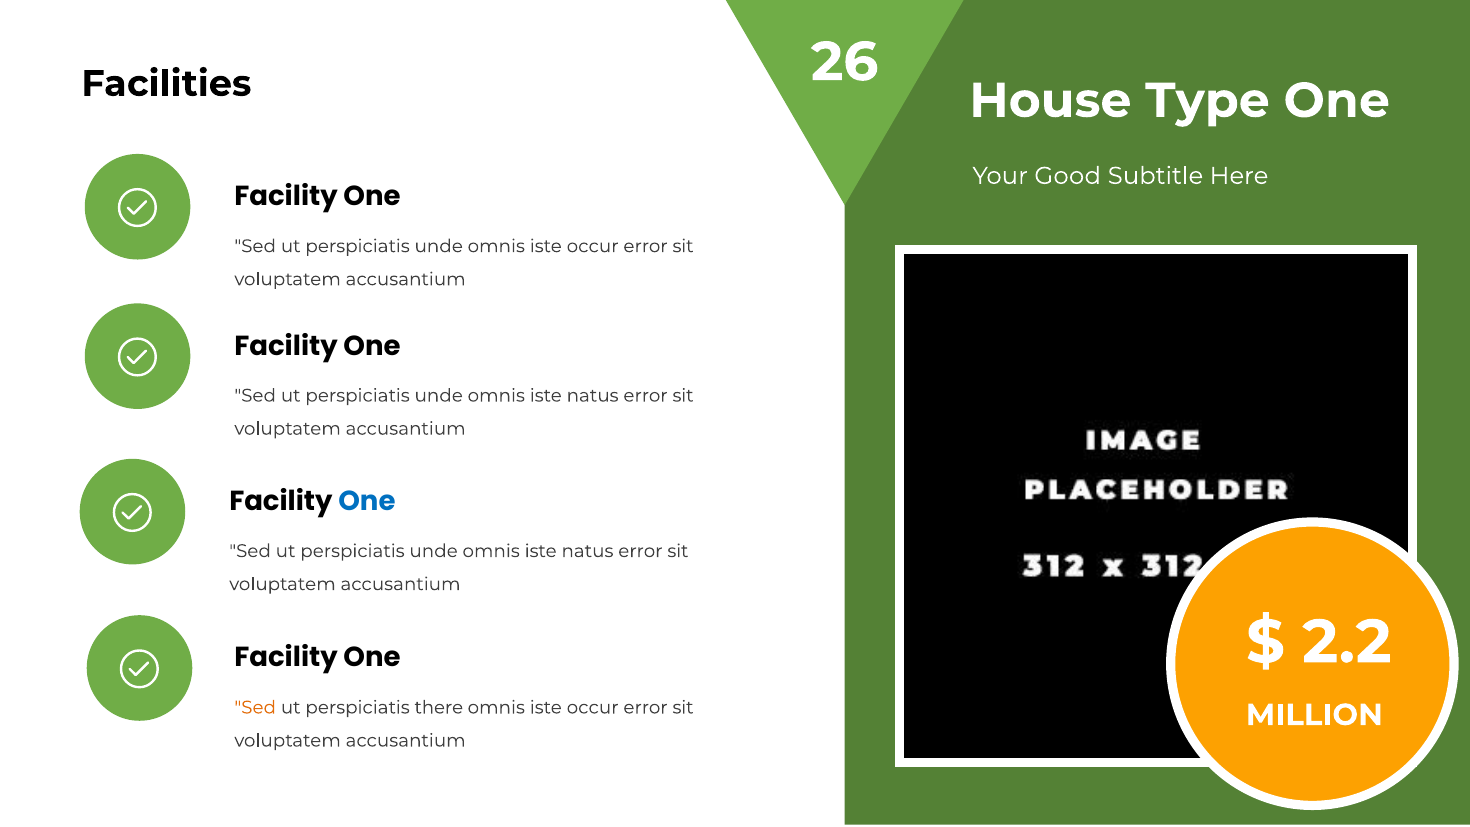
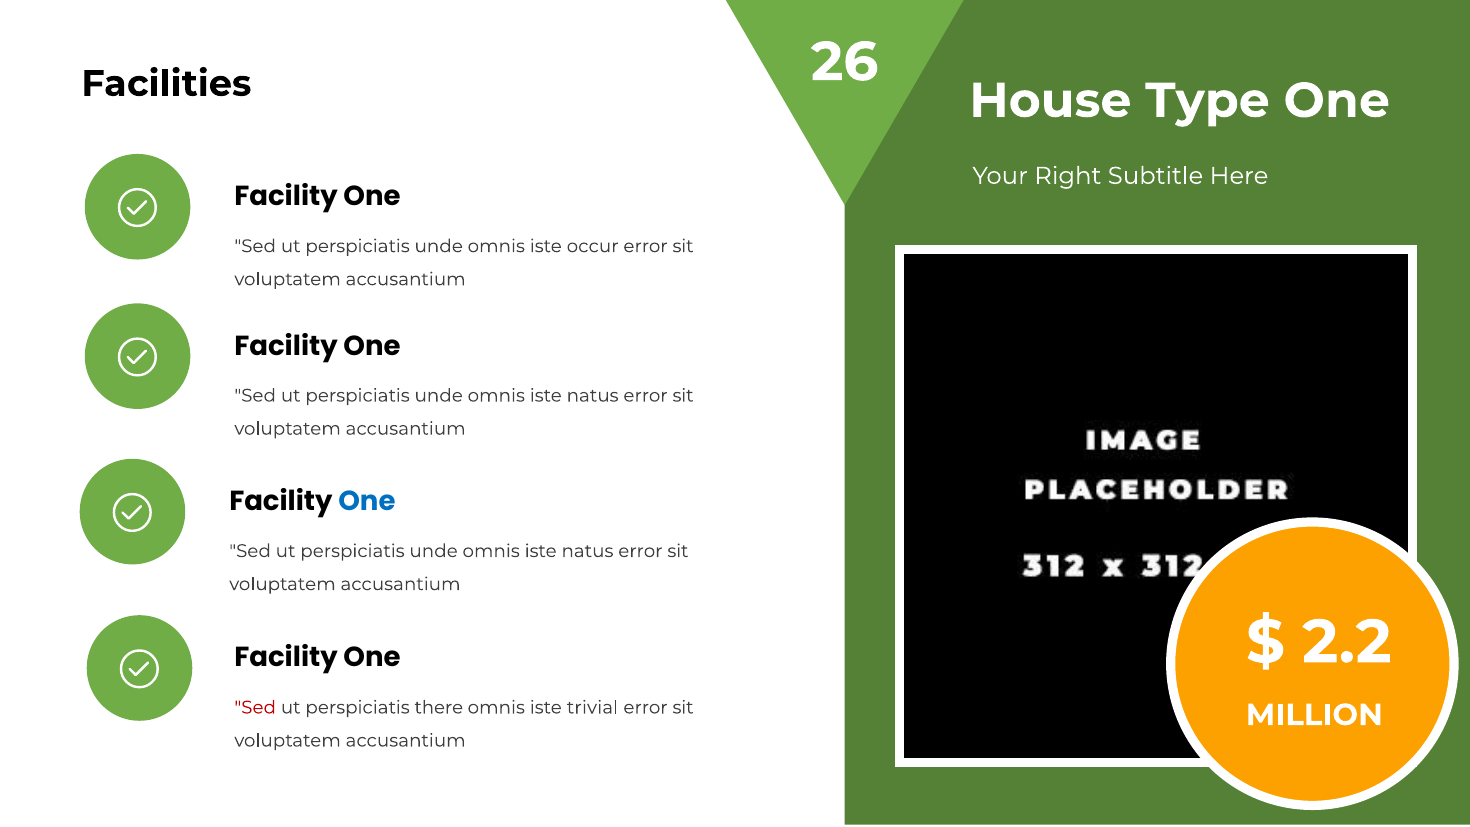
Good: Good -> Right (1068, 176)
Sed colour: orange -> red (255, 707)
occur: occur -> trivial (593, 707)
